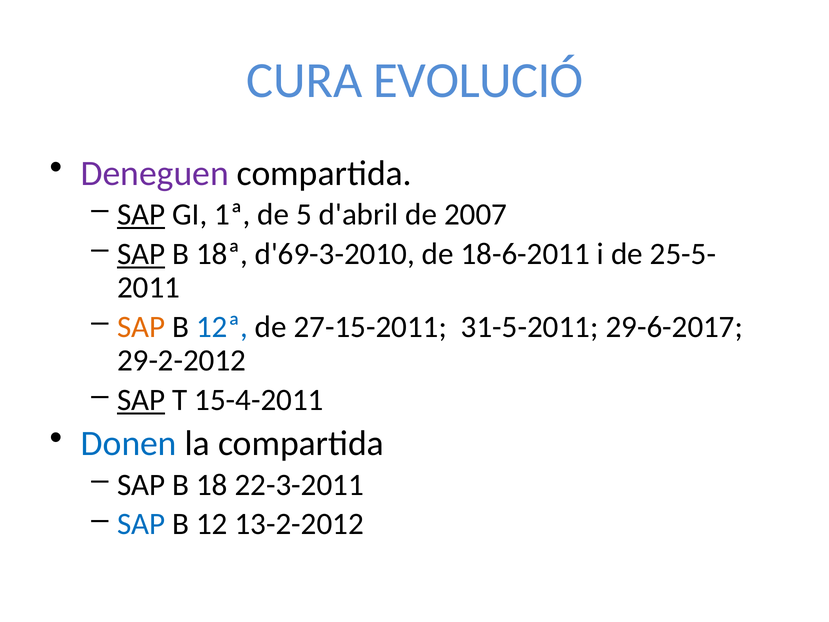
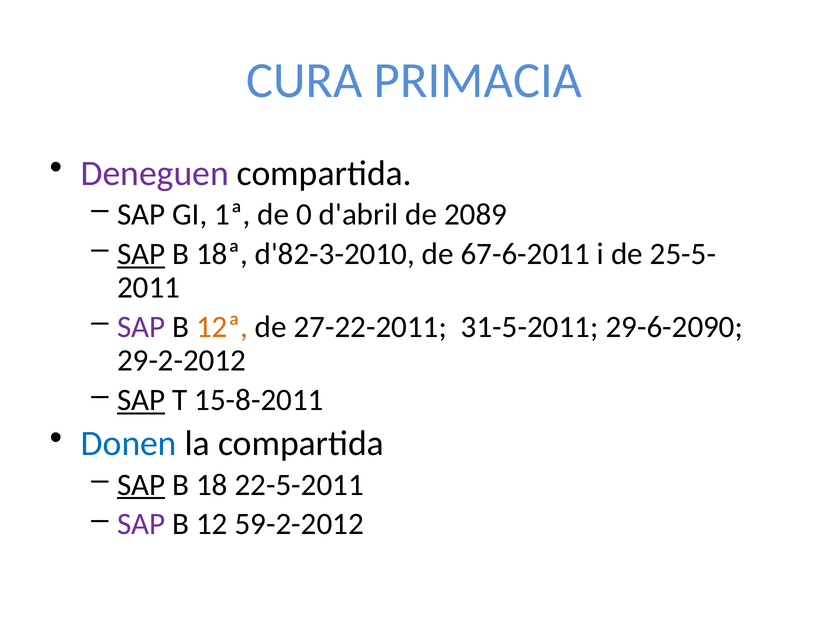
EVOLUCIÓ: EVOLUCIÓ -> PRIMACIA (478, 80)
SAP underline: present -> none (141, 214)
5: 5 -> 0 (304, 214)
2007: 2007 -> 2089 (476, 214)
d'69-3-2010: d'69-3-2010 -> d'82-3-2010 (335, 254)
18-6-2011: 18-6-2011 -> 67-6-2011 (525, 254)
SAP colour: orange -> purple (141, 327)
12ª colour: blue -> orange (222, 327)
27-15-2011: 27-15-2011 -> 27-22-2011 (370, 327)
29-6-2017: 29-6-2017 -> 29-6-2090 (674, 327)
15-4-2011: 15-4-2011 -> 15-8-2011 (259, 400)
SAP underline: none -> present (141, 485)
22-3-2011: 22-3-2011 -> 22-5-2011 (299, 485)
SAP colour: blue -> purple (141, 524)
13-2-2012: 13-2-2012 -> 59-2-2012 (299, 524)
